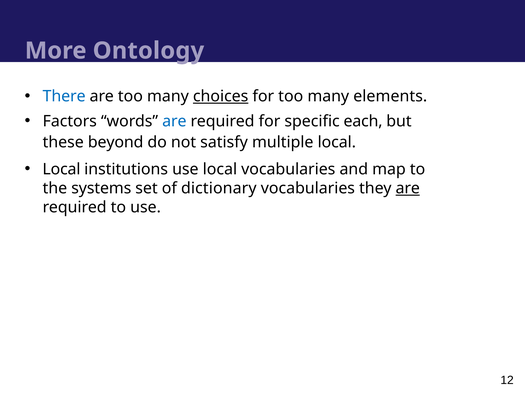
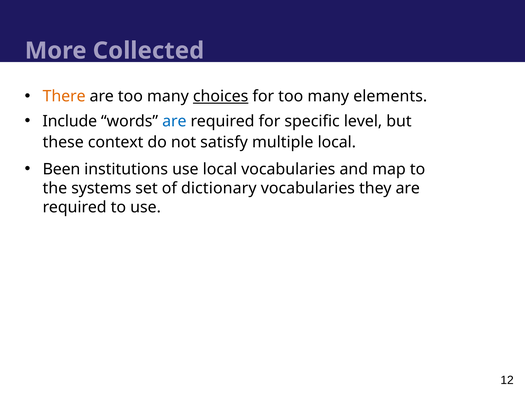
Ontology: Ontology -> Collected (148, 51)
There colour: blue -> orange (64, 97)
Factors: Factors -> Include (70, 122)
each: each -> level (363, 122)
beyond: beyond -> context (116, 142)
Local: Local -> Been (61, 170)
are underline: present -> none (408, 189)
